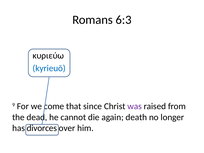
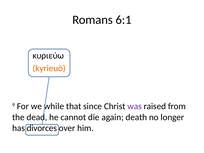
6:3: 6:3 -> 6:1 (124, 20)
kyrieuō colour: blue -> orange (49, 68)
come: come -> while (54, 106)
